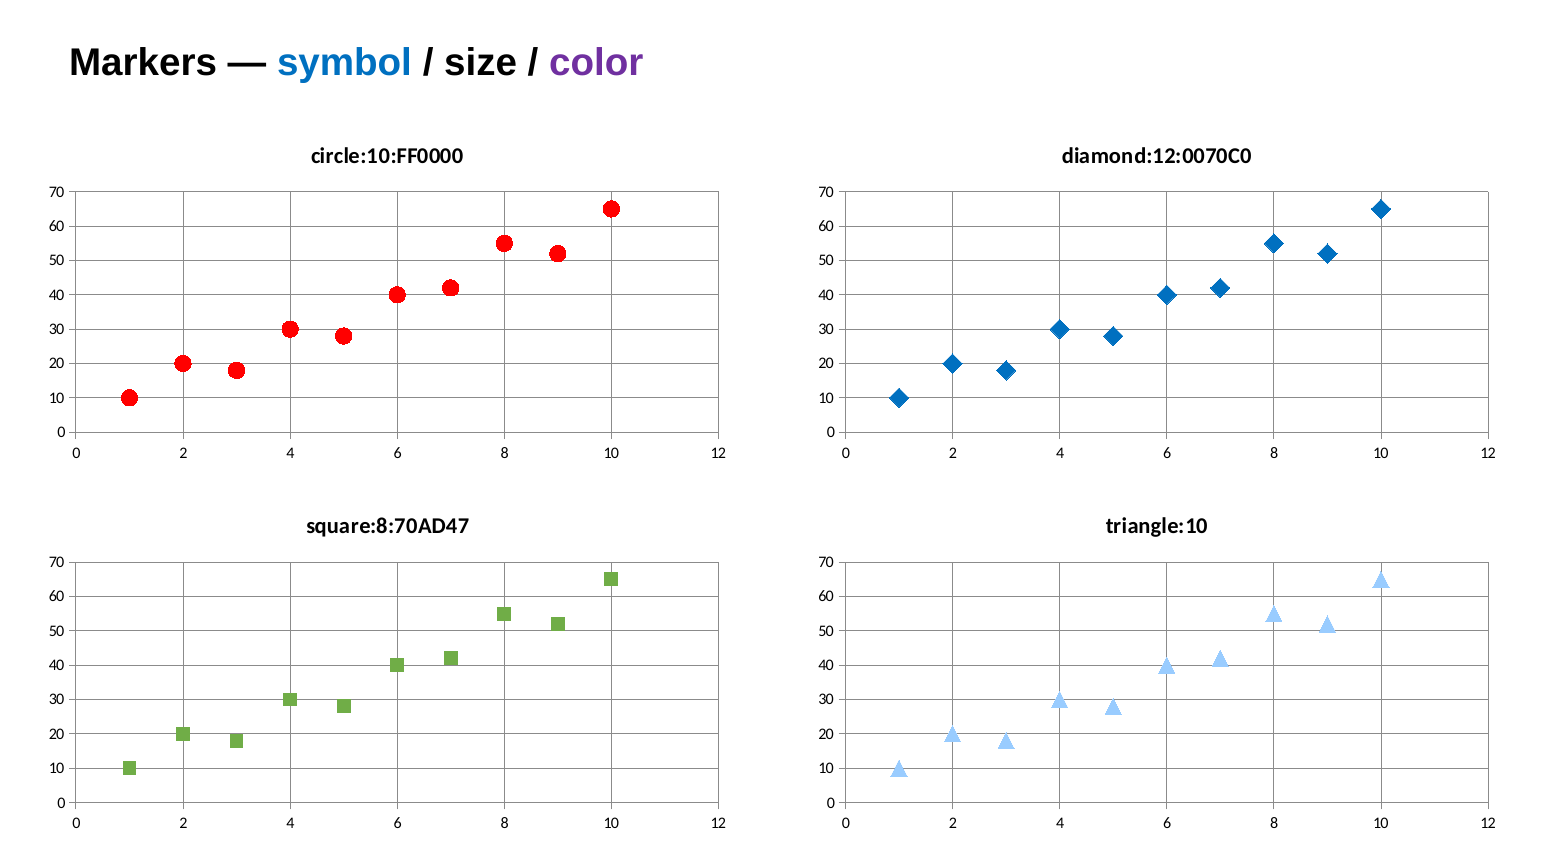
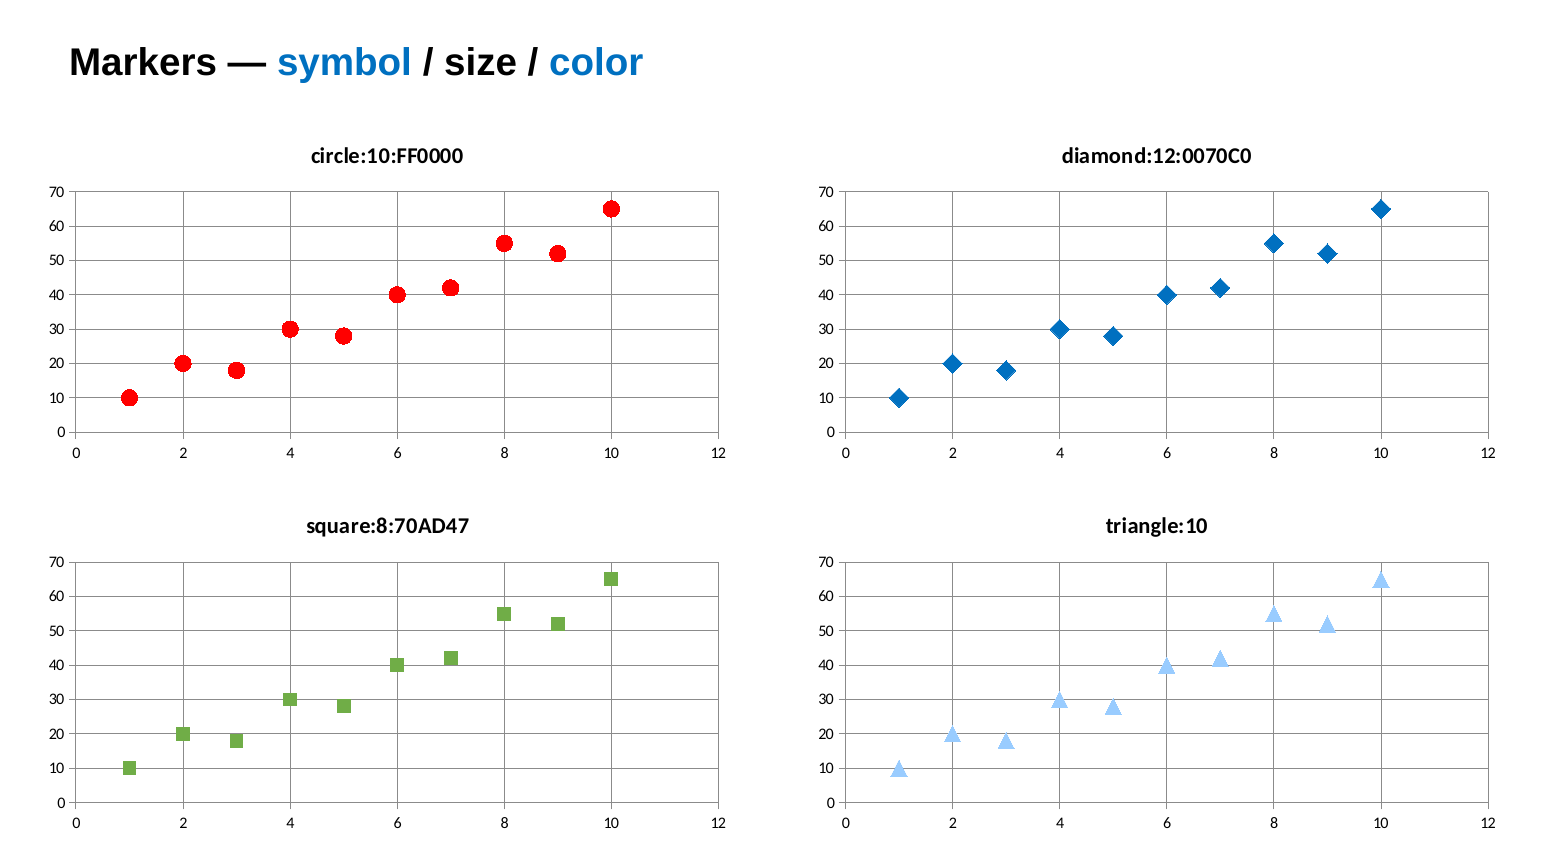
color colour: purple -> blue (596, 63)
